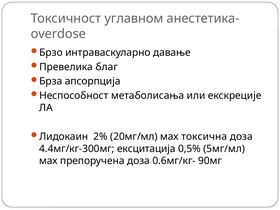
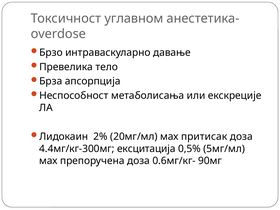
благ: благ -> тело (107, 67)
токсична: токсична -> притисак (204, 137)
